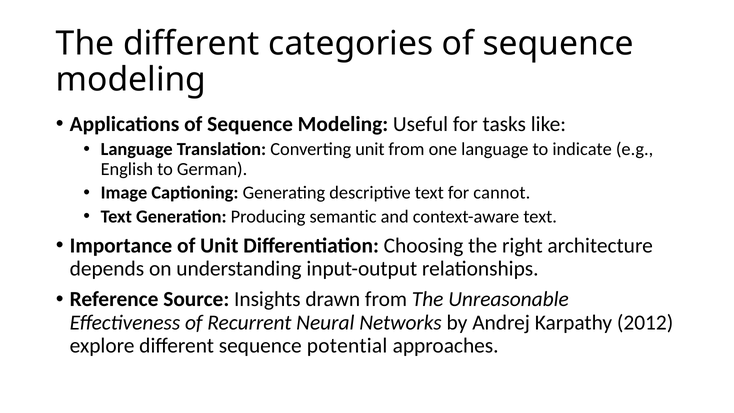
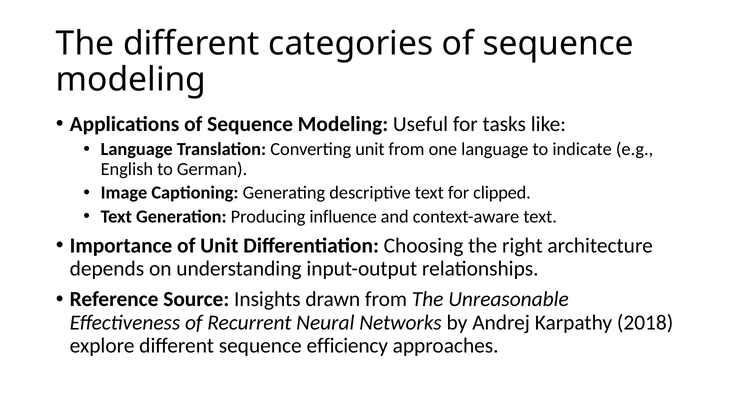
cannot: cannot -> clipped (502, 193)
semantic: semantic -> influence (343, 216)
2012: 2012 -> 2018 (645, 322)
potential: potential -> efficiency (347, 345)
